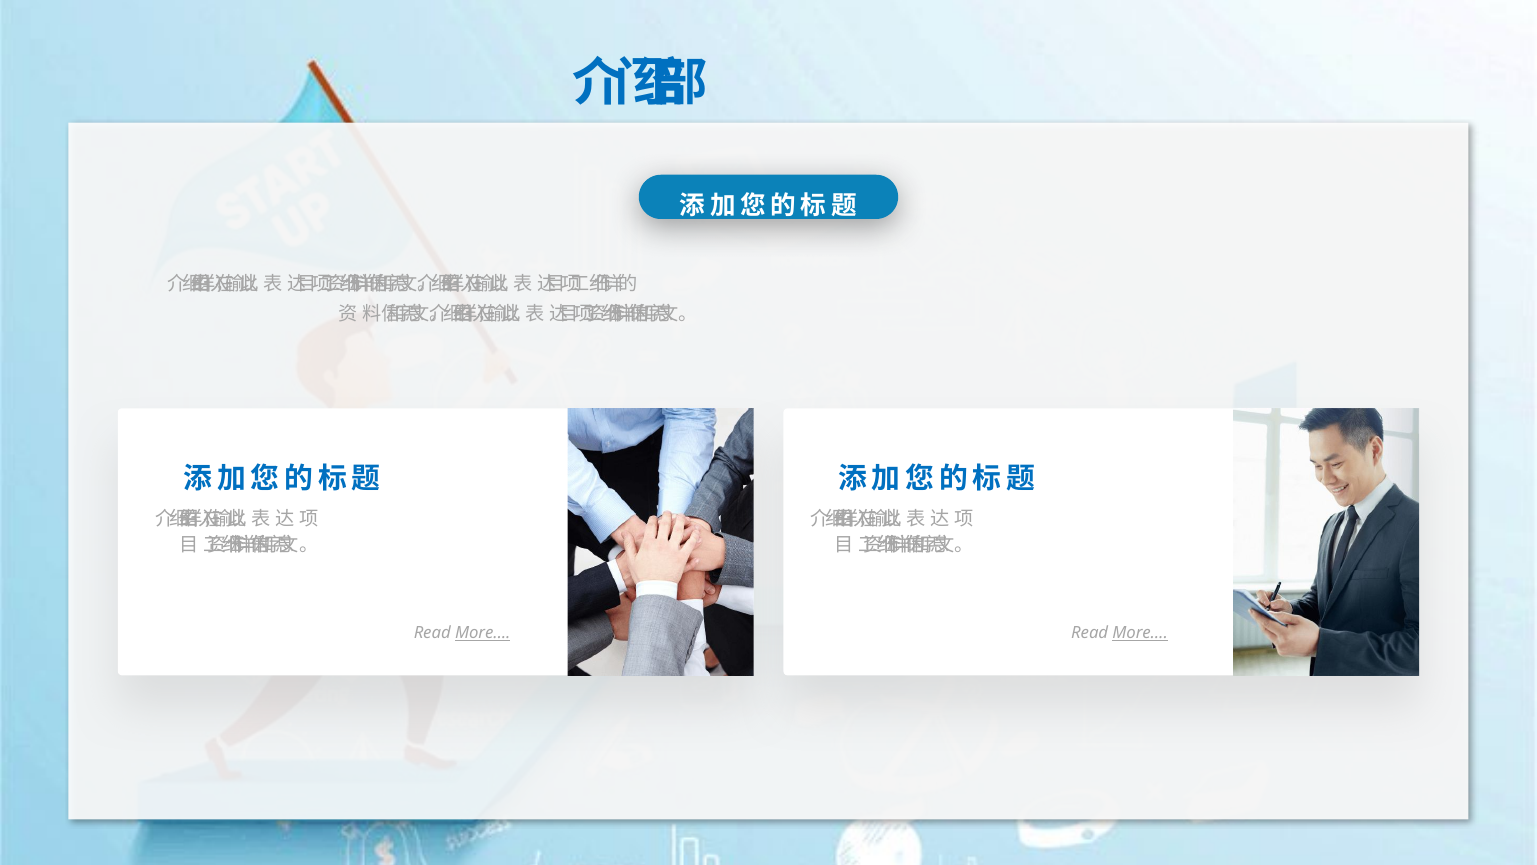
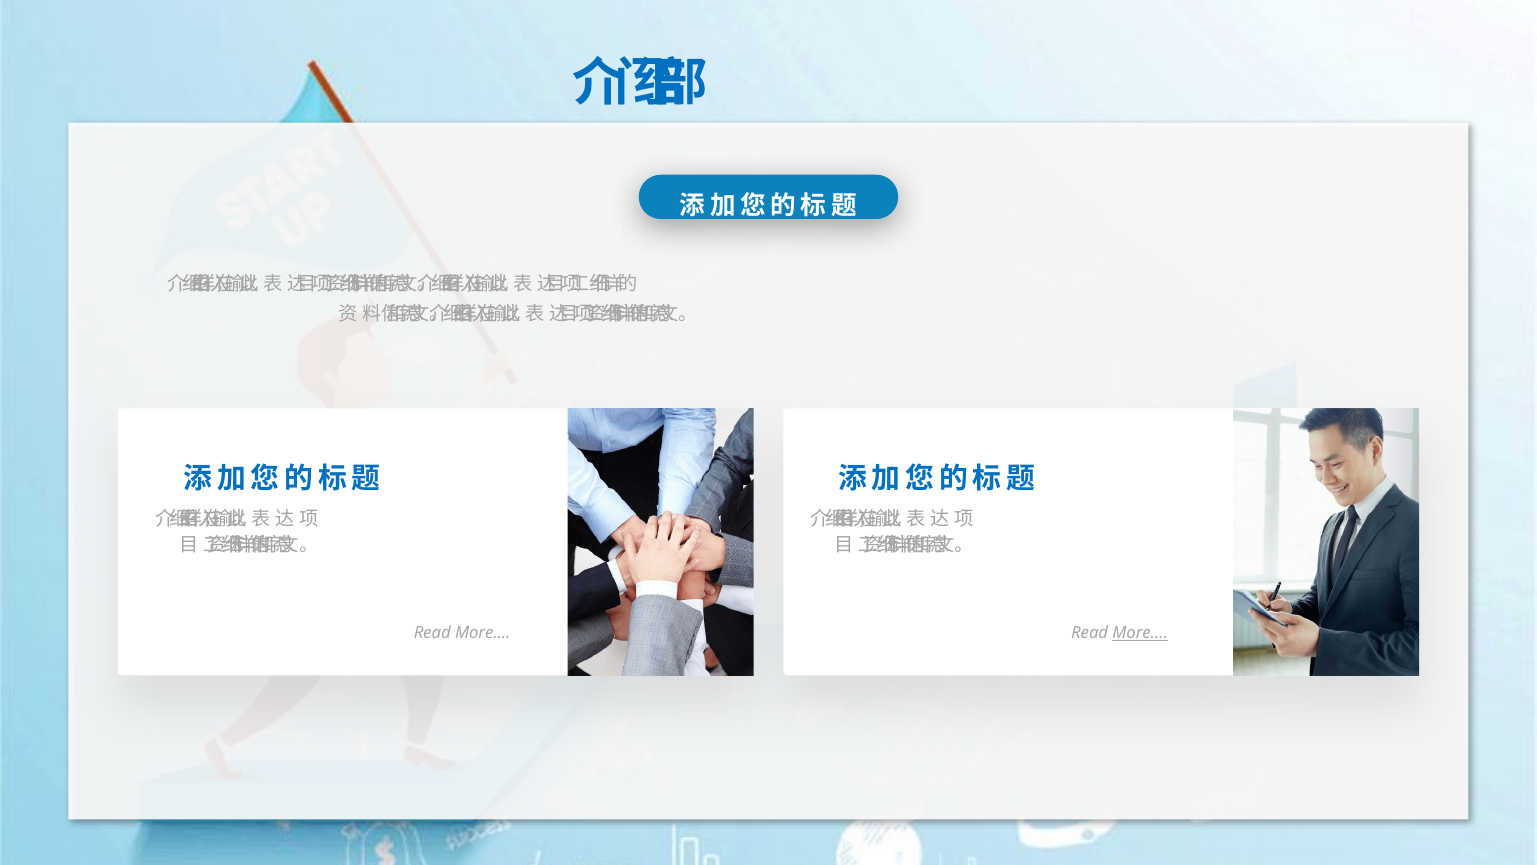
More… underline: present -> none (483, 633)
